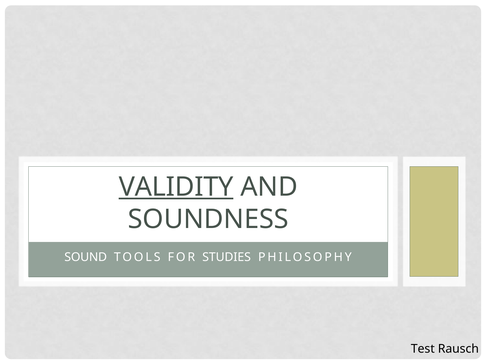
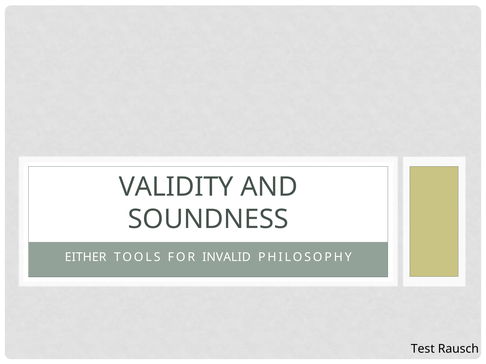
VALIDITY underline: present -> none (176, 187)
SOUND: SOUND -> EITHER (86, 258)
STUDIES: STUDIES -> INVALID (227, 258)
